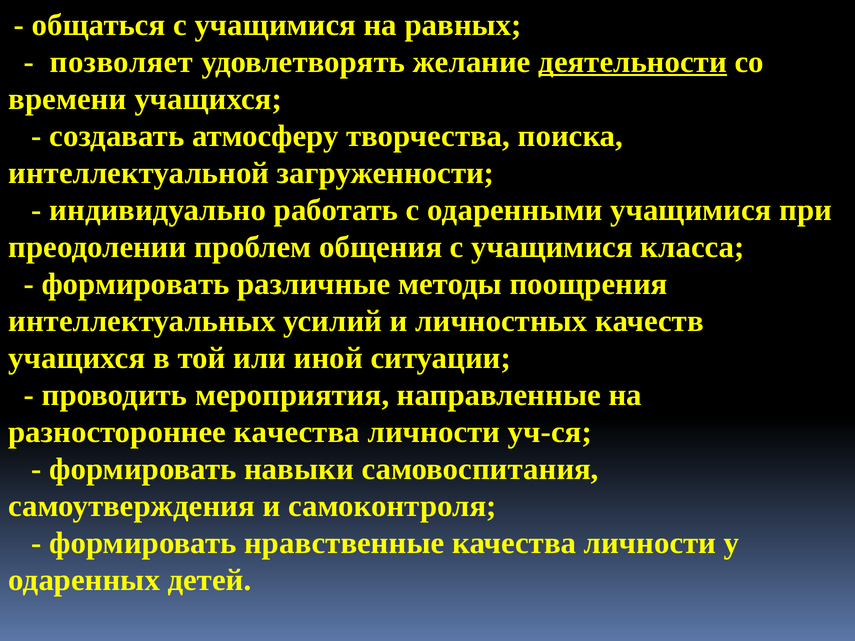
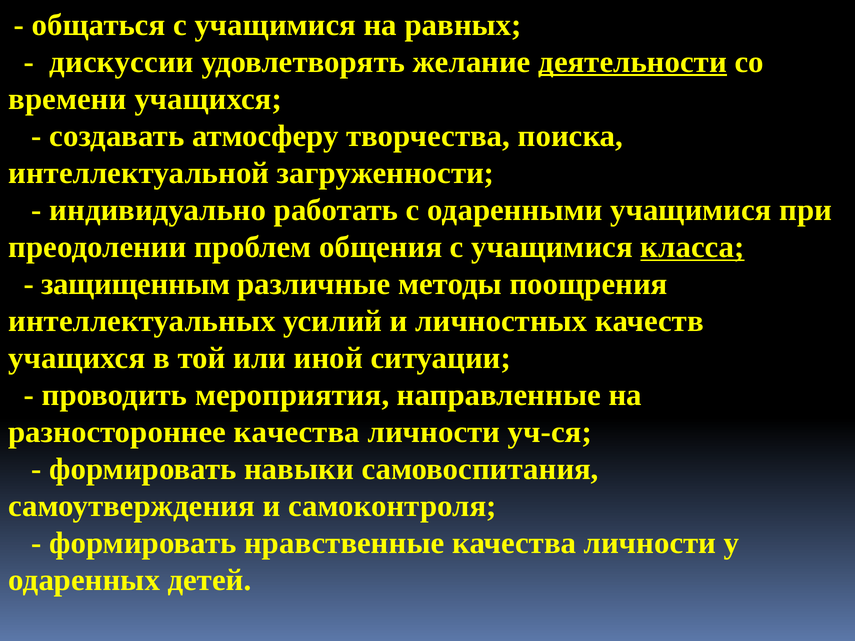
позволяет: позволяет -> дискуссии (122, 62)
класса underline: none -> present (692, 247)
формировать: формировать -> защищенным (136, 284)
